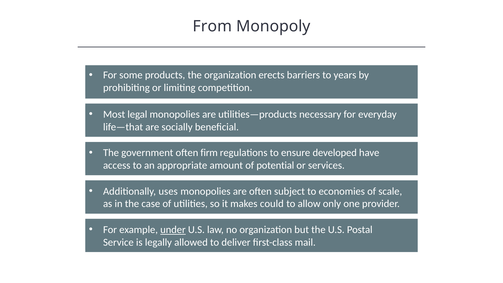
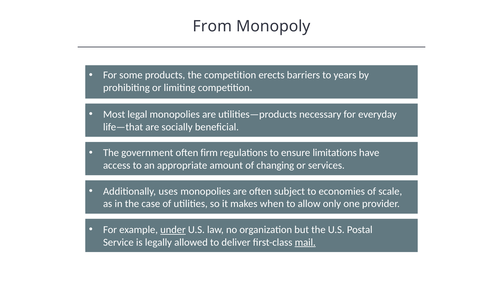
the organization: organization -> competition (230, 75)
developed: developed -> limitations (335, 153)
potential: potential -> changing (275, 165)
could: could -> when (272, 204)
mail underline: none -> present (305, 242)
